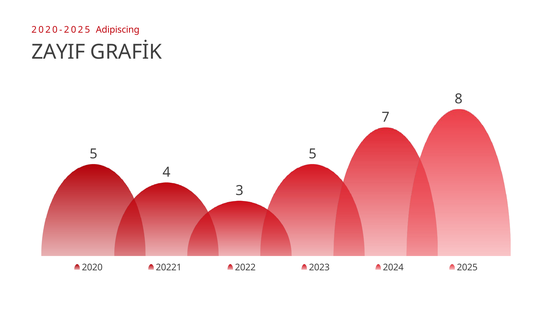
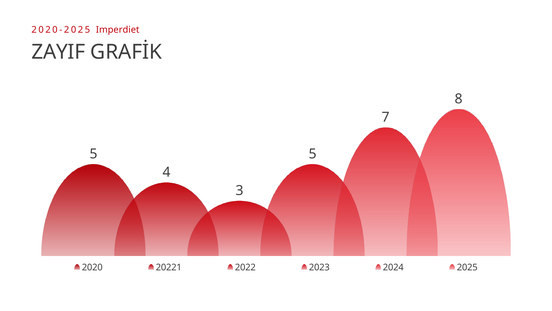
Adipiscing: Adipiscing -> Imperdiet (118, 30)
